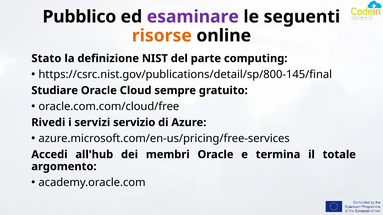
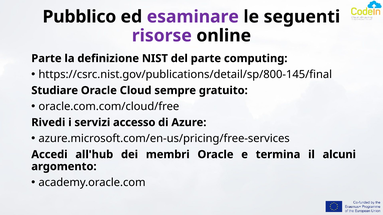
risorse colour: orange -> purple (162, 36)
Stato: Stato -> Parte (46, 59)
servizio: servizio -> accesso (134, 123)
totale: totale -> alcuni (339, 155)
